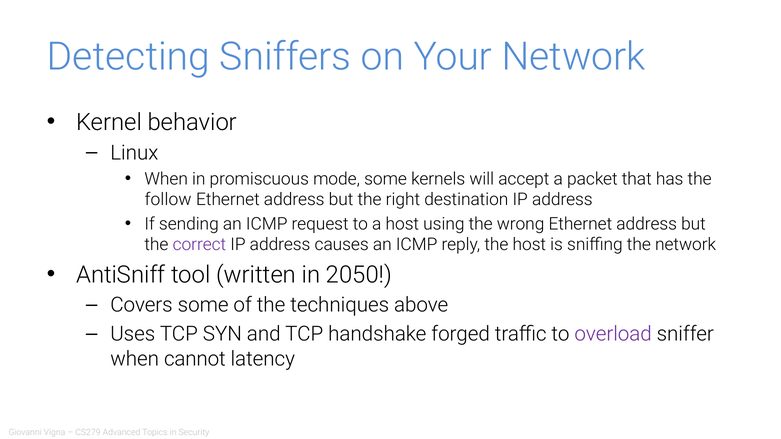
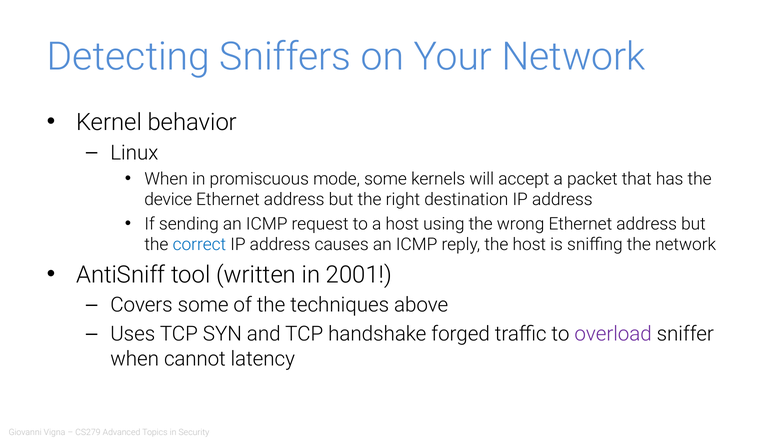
follow: follow -> device (168, 200)
correct colour: purple -> blue (199, 245)
2050: 2050 -> 2001 (359, 275)
